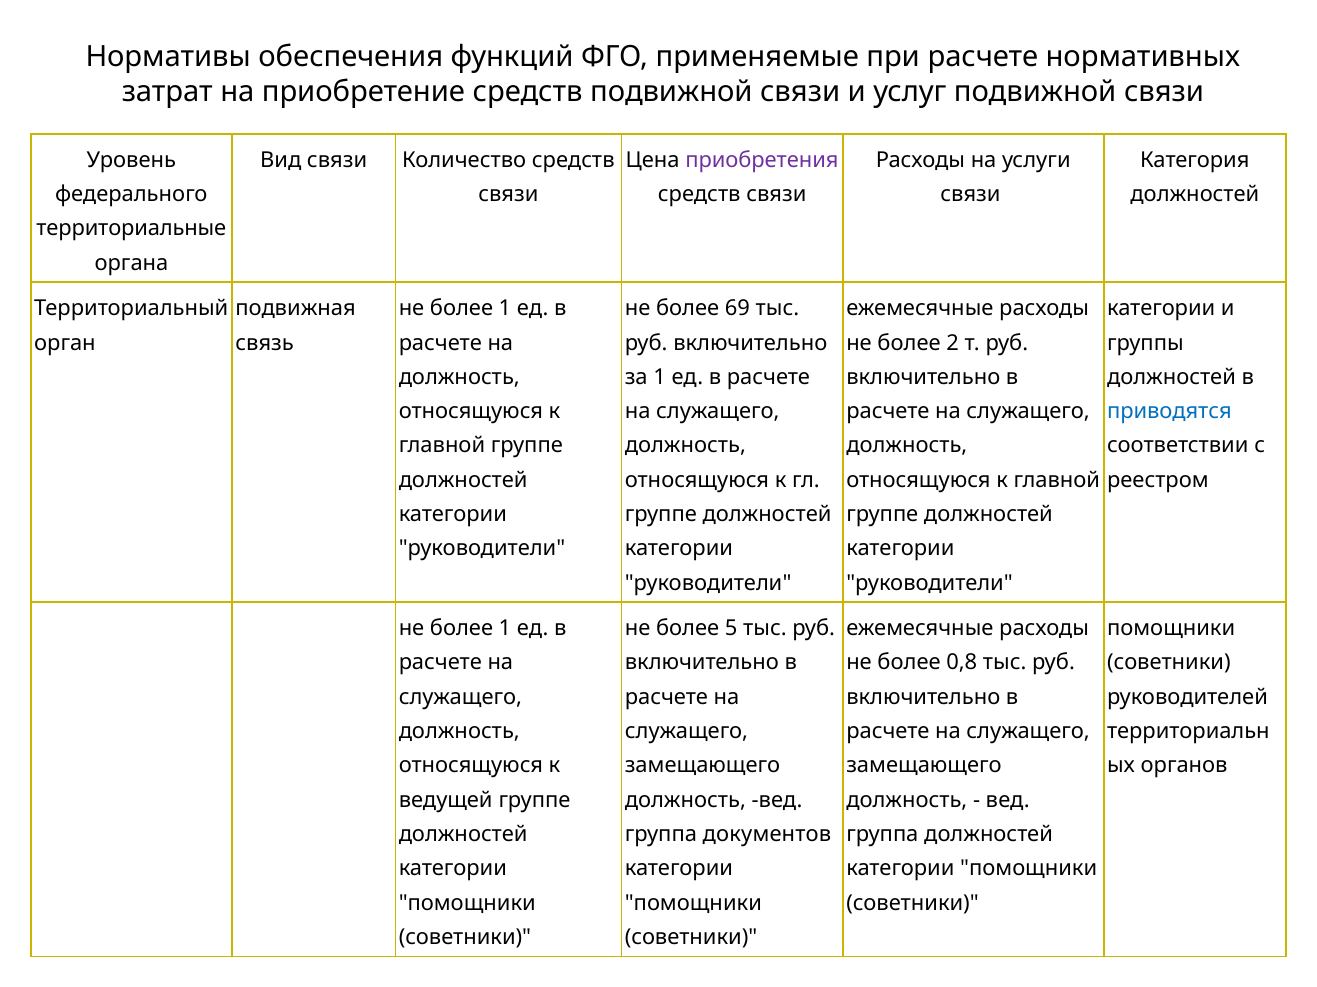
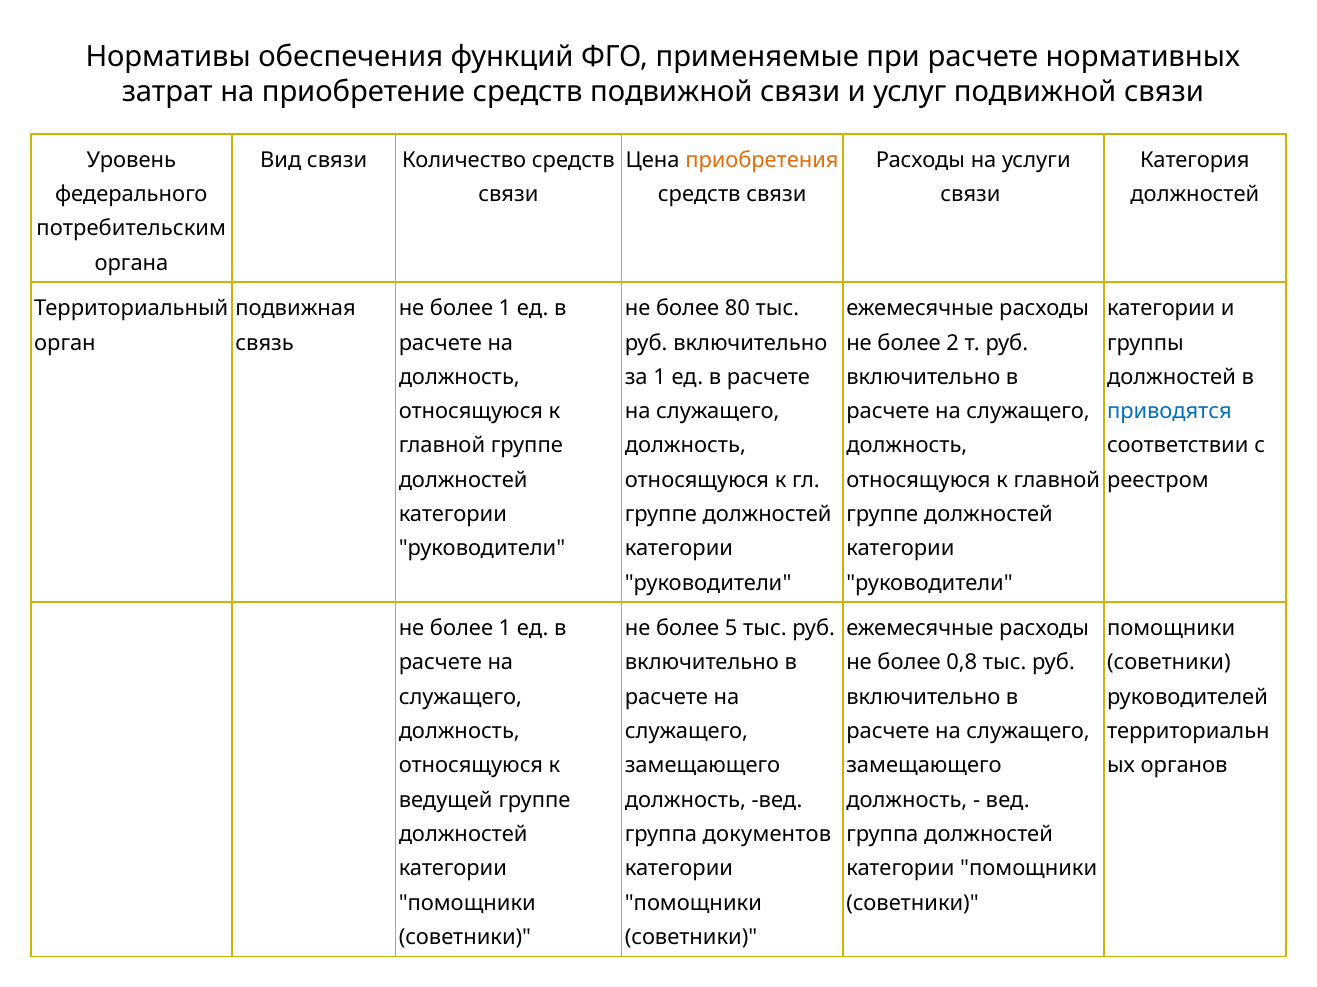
приобретения colour: purple -> orange (762, 160)
территориальные: территориальные -> потребительским (131, 229)
69: 69 -> 80 (737, 309)
